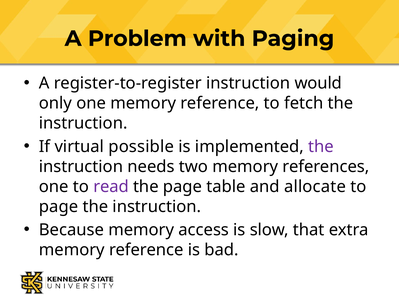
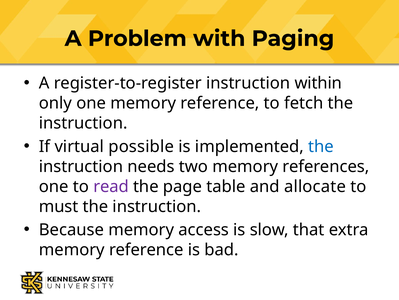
would: would -> within (318, 83)
the colour: purple -> blue (321, 146)
page: page -> must (59, 206)
